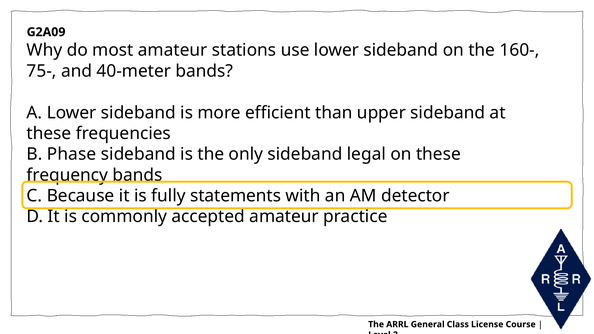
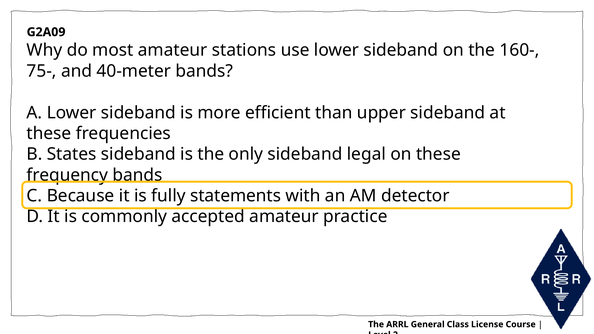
Phase: Phase -> States (72, 154)
